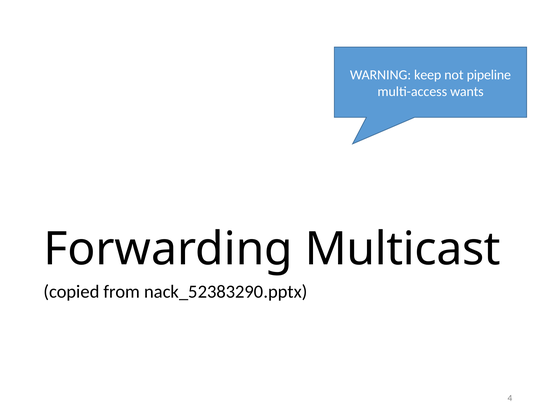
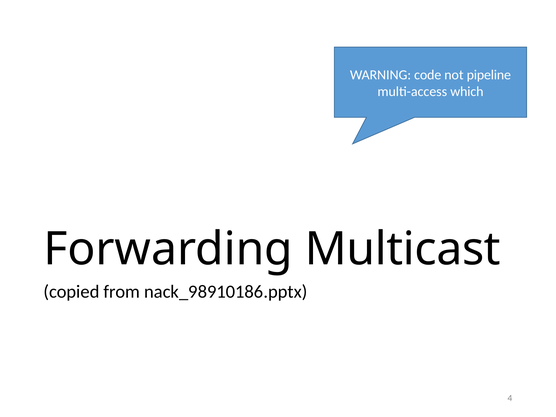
keep: keep -> code (428, 75)
wants: wants -> which (467, 92)
nack_52383290.pptx: nack_52383290.pptx -> nack_98910186.pptx (226, 292)
